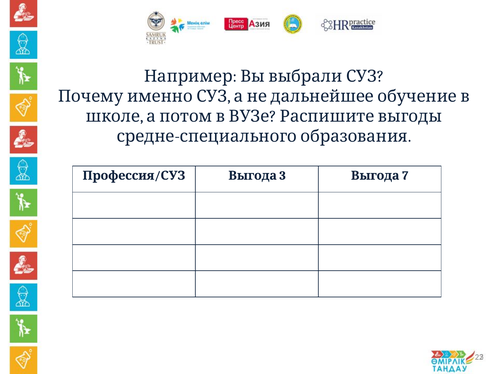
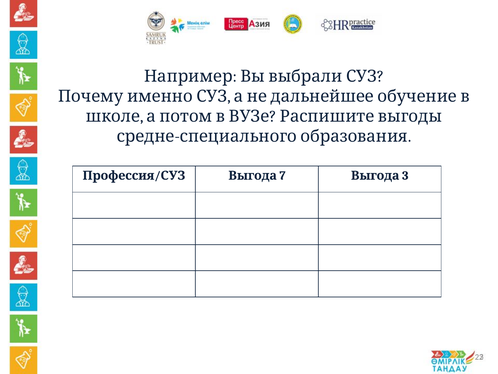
3: 3 -> 7 (283, 175)
7: 7 -> 3 (405, 175)
